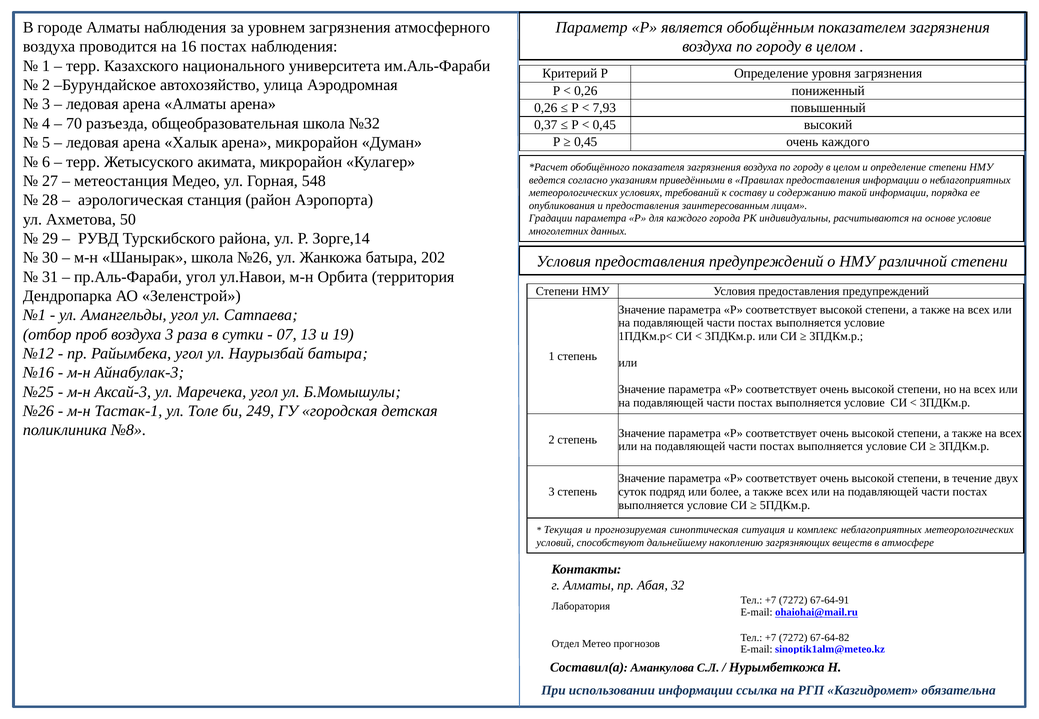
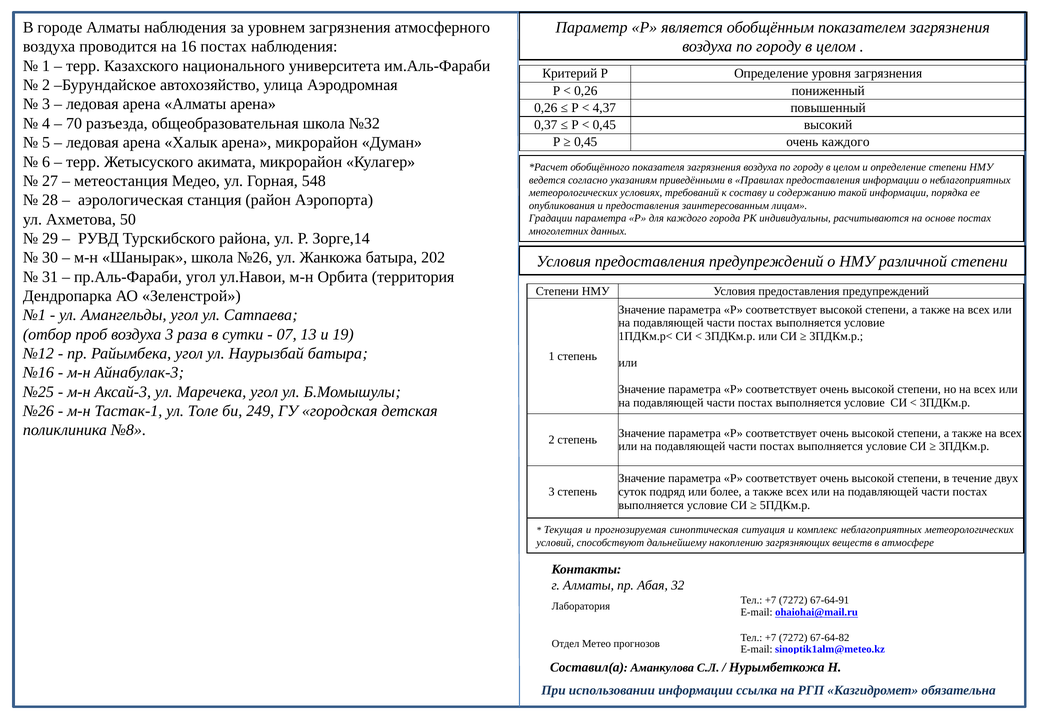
7,93: 7,93 -> 4,37 (604, 108)
основе условие: условие -> постах (974, 219)
